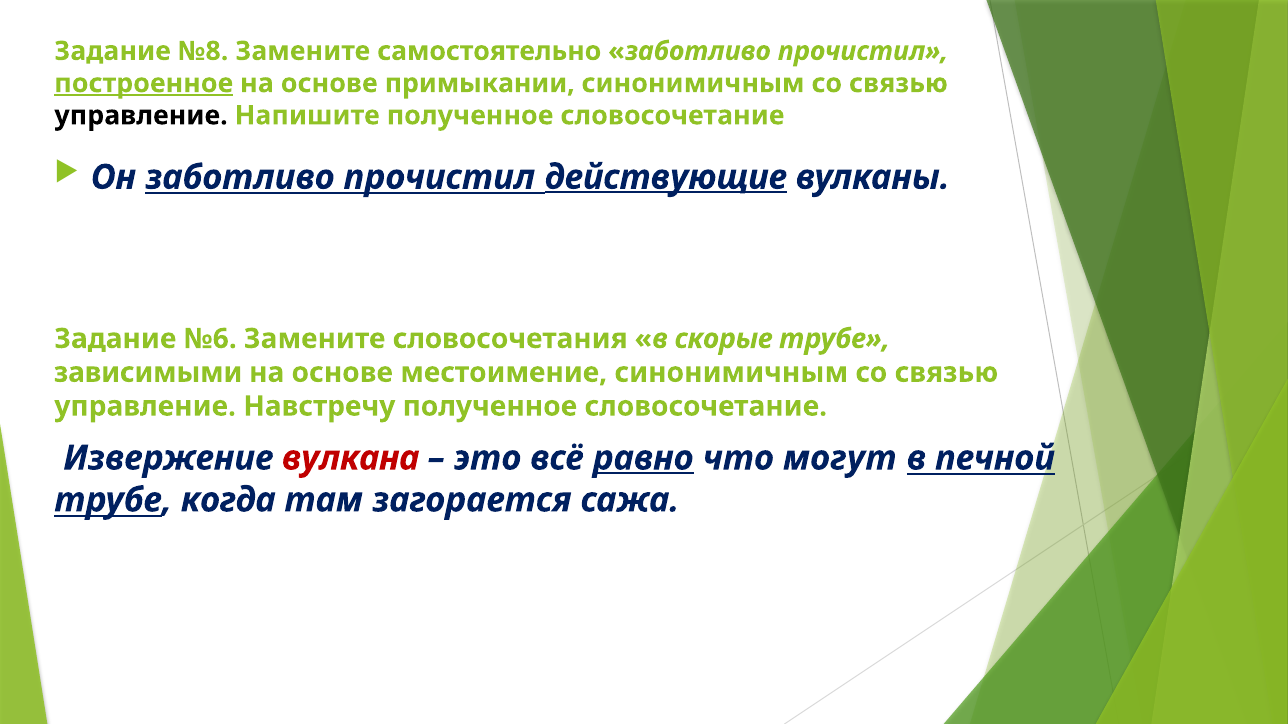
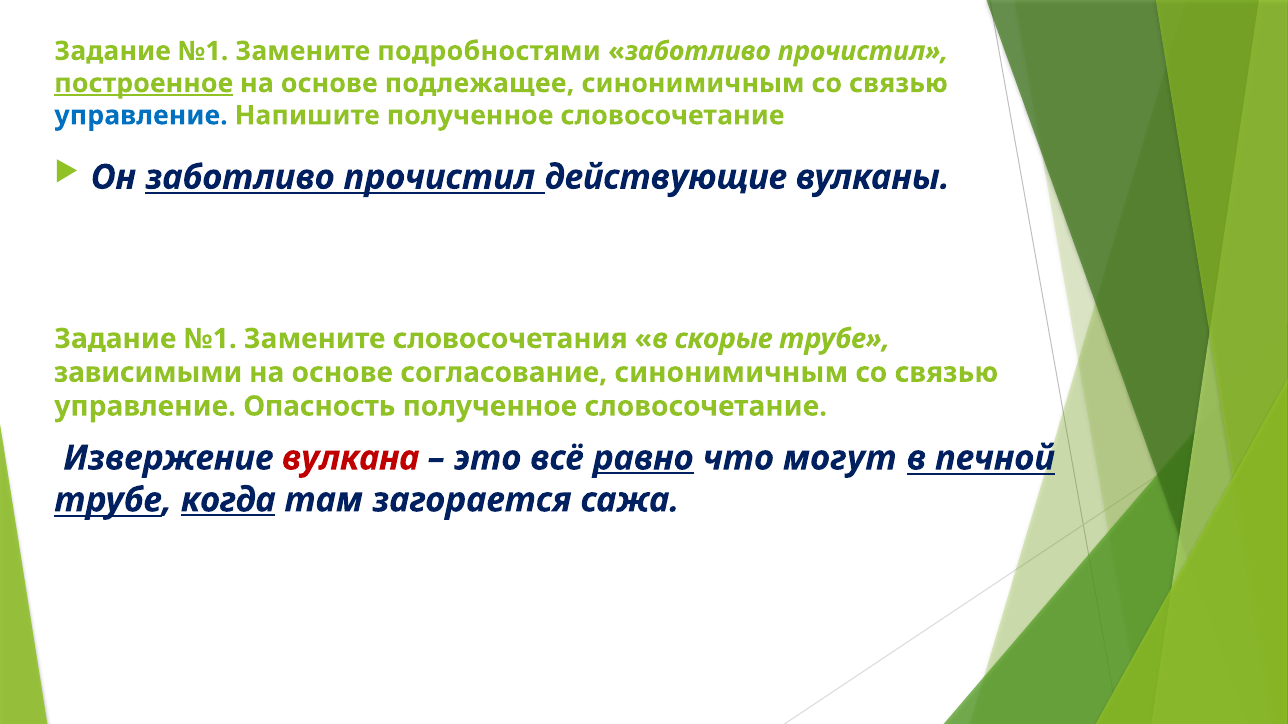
№8: №8 -> №1 (203, 51)
самостоятельно: самостоятельно -> подробностями (489, 51)
примыкании: примыкании -> подлежащее (479, 83)
управление colour: black -> blue (141, 116)
действующие underline: present -> none (666, 177)
№6: №6 -> №1 (210, 339)
местоимение: местоимение -> согласование (504, 373)
Навстречу: Навстречу -> Опасность (319, 407)
когда underline: none -> present (228, 500)
